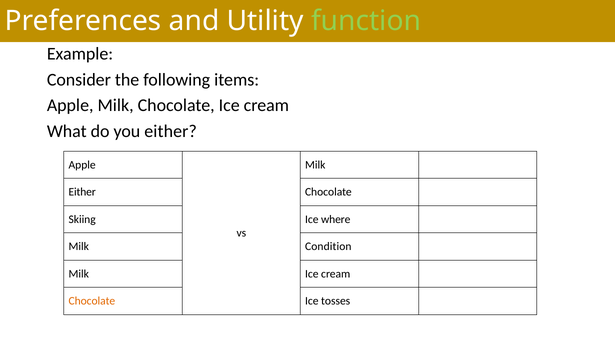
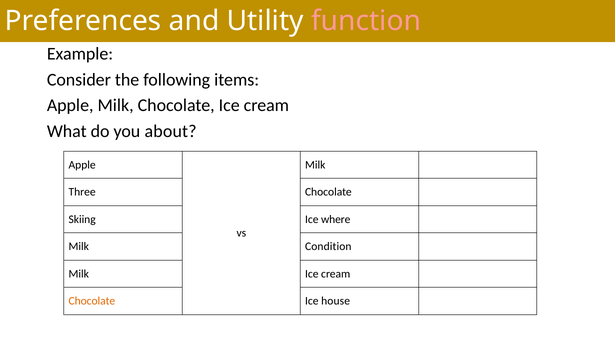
function colour: light green -> pink (366, 21)
you either: either -> about (171, 131)
Either: Either -> Three (82, 192)
tosses: tosses -> house (336, 301)
